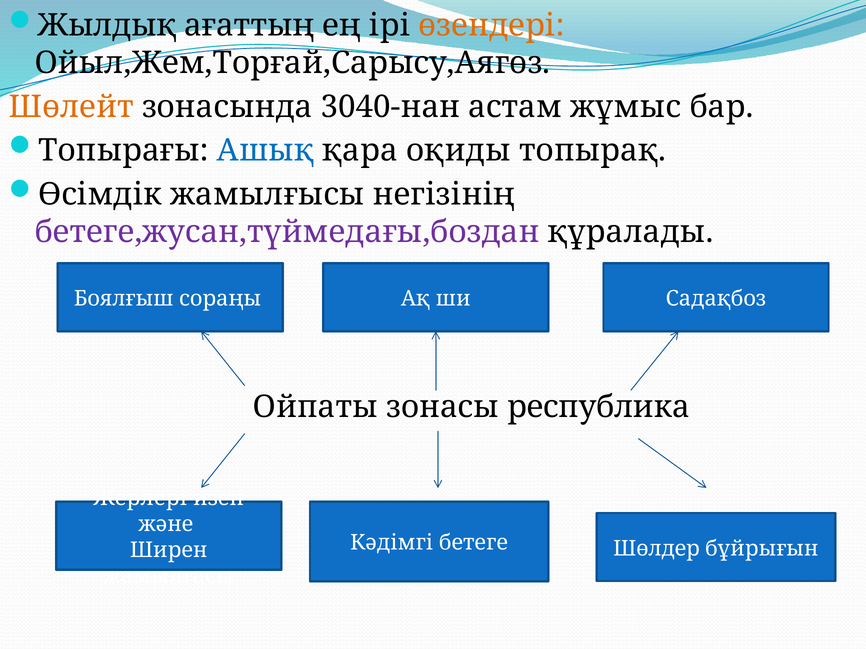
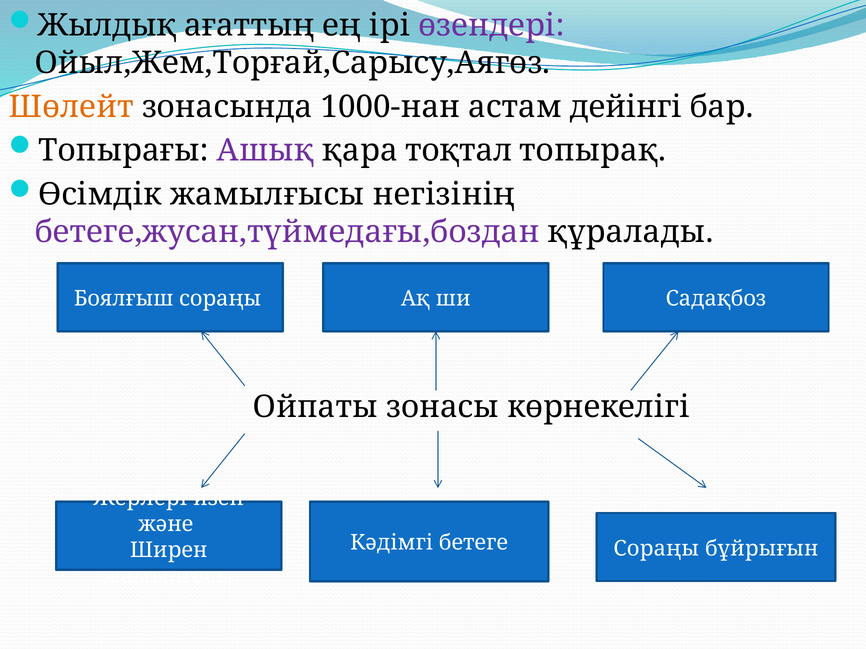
өзендері colour: orange -> purple (492, 25)
3040-нан: 3040-нан -> 1000-нан (391, 107)
жұмыс: жұмыс -> дейінгі (626, 107)
Ашық colour: blue -> purple (266, 151)
оқиды: оқиды -> тоқтал (459, 151)
республика: республика -> көрнекелігі (598, 407)
бетеге Шөлдер: Шөлдер -> Сораңы (656, 549)
